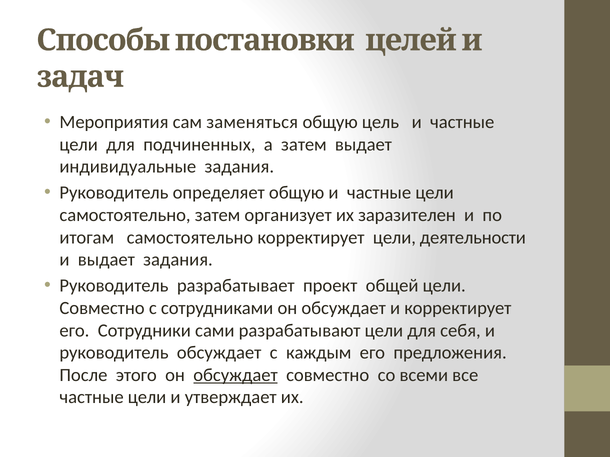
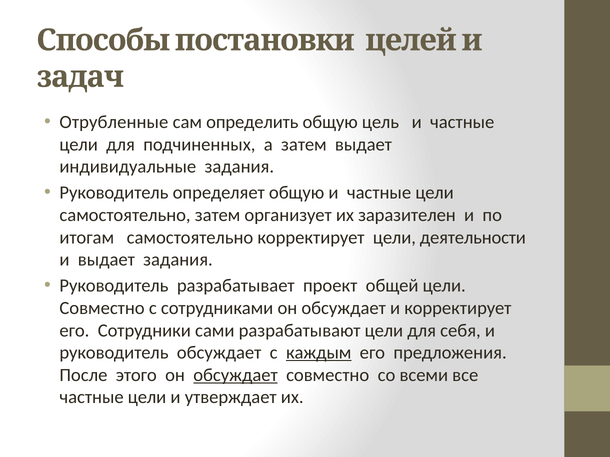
Мероприятия: Мероприятия -> Отрубленные (114, 122)
заменяться: заменяться -> определить (252, 122)
каждым underline: none -> present (319, 353)
